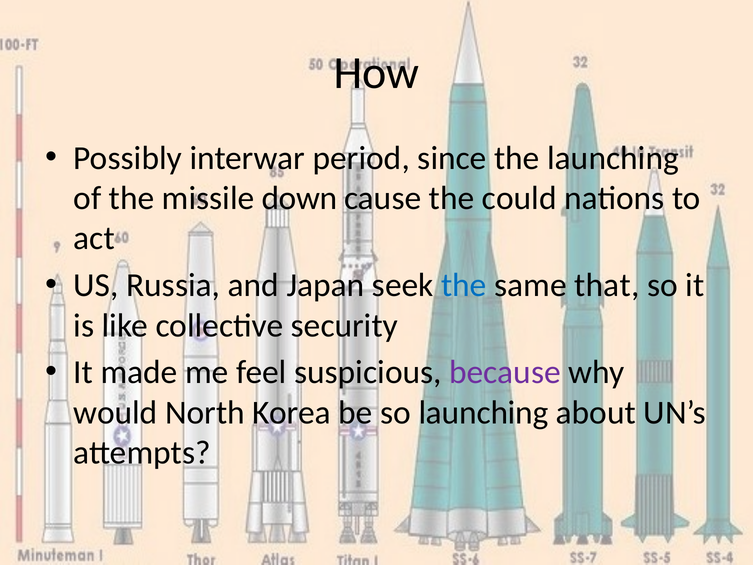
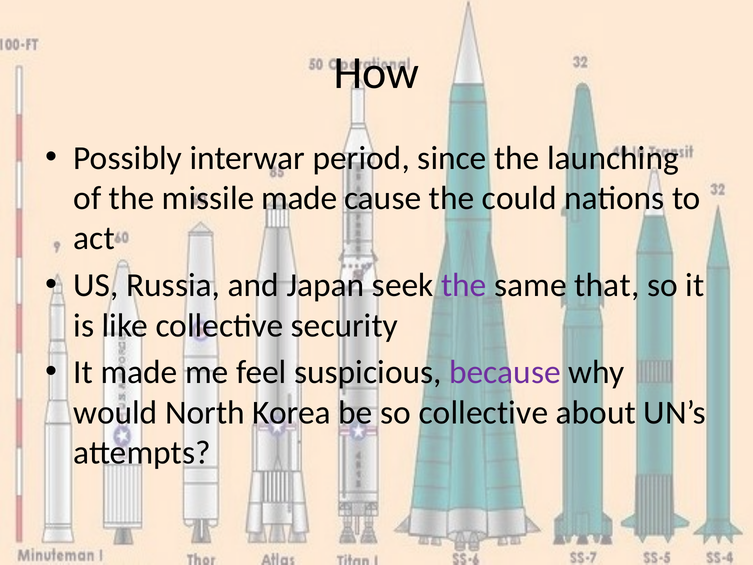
missile down: down -> made (299, 198)
the colour: blue -> purple (464, 285)
so launching: launching -> collective (483, 412)
